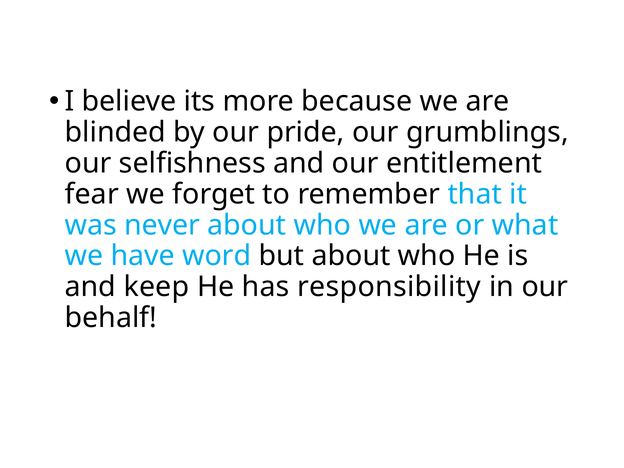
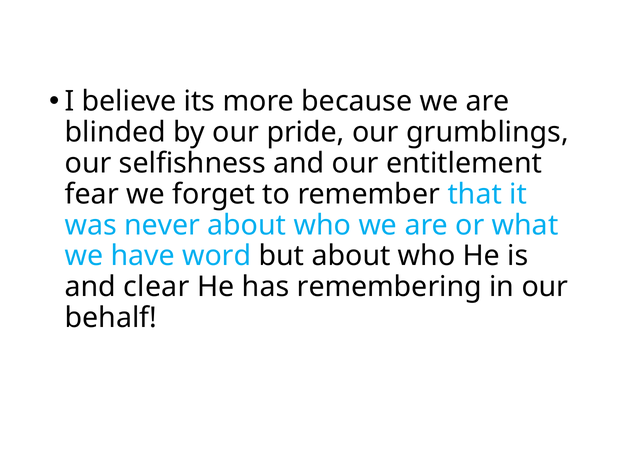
keep: keep -> clear (156, 287)
responsibility: responsibility -> remembering (389, 287)
